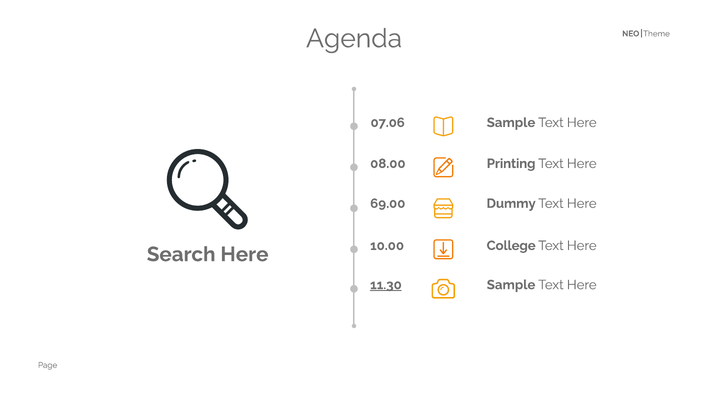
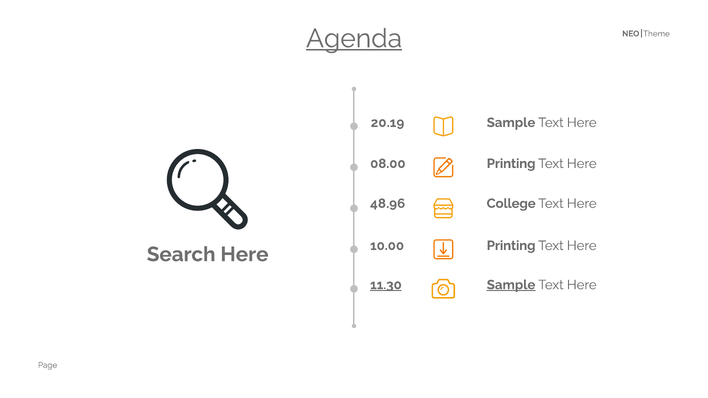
Agenda underline: none -> present (354, 39)
07.06: 07.06 -> 20.19 (387, 123)
69.00: 69.00 -> 48.96 (388, 204)
Dummy: Dummy -> College (511, 204)
College: College -> Printing (511, 246)
Sample underline: none -> present (511, 285)
